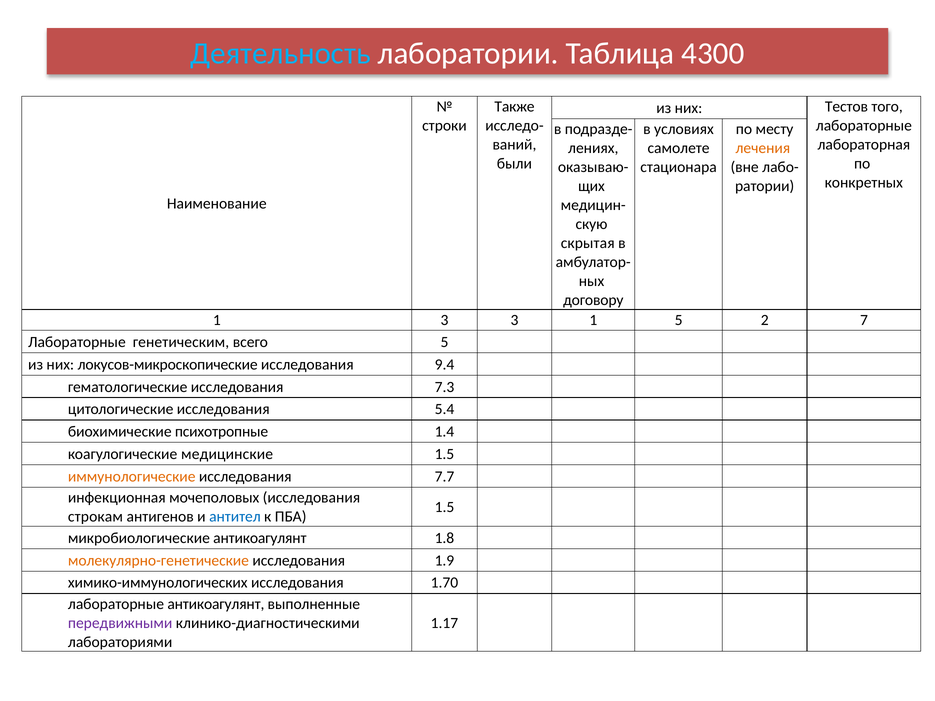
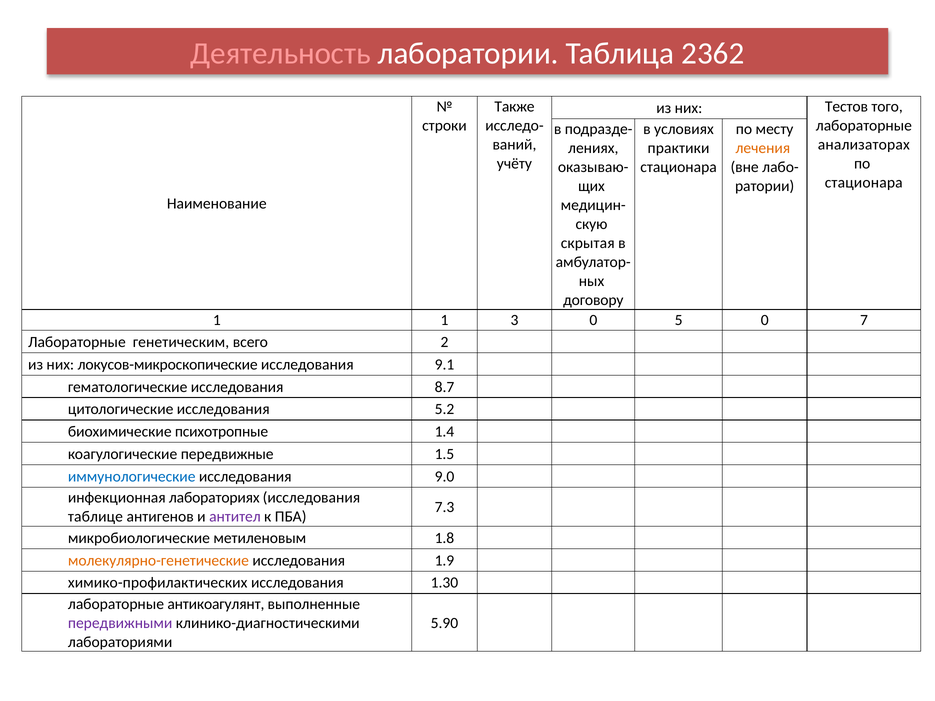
Деятельность colour: light blue -> pink (280, 54)
4300: 4300 -> 2362 (713, 54)
лабораторная: лабораторная -> анализаторах (864, 145)
самолете: самолете -> практики (678, 148)
были: были -> учёту (514, 164)
конкретных: конкретных -> стационара (864, 183)
1 3: 3 -> 1 (445, 320)
3 1: 1 -> 0 (593, 320)
5 2: 2 -> 0 (765, 320)
всего 5: 5 -> 2 (445, 342)
9.4: 9.4 -> 9.1 (444, 365)
7.3: 7.3 -> 8.7 (444, 387)
5.4: 5.4 -> 5.2 (444, 409)
медицинские: медицинские -> передвижные (227, 454)
иммунологические colour: orange -> blue (132, 477)
7.7: 7.7 -> 9.0 (444, 477)
мочеполовых: мочеполовых -> лабораториях (214, 498)
1.5: 1.5 -> 7.3 (444, 507)
строкам: строкам -> таблице (95, 517)
антител colour: blue -> purple (235, 517)
микробиологические антикоагулянт: антикоагулянт -> метиленовым (260, 538)
химико-иммунологических: химико-иммунологических -> химико-профилактических (158, 583)
1.70: 1.70 -> 1.30 (444, 583)
1.17: 1.17 -> 5.90 (444, 623)
